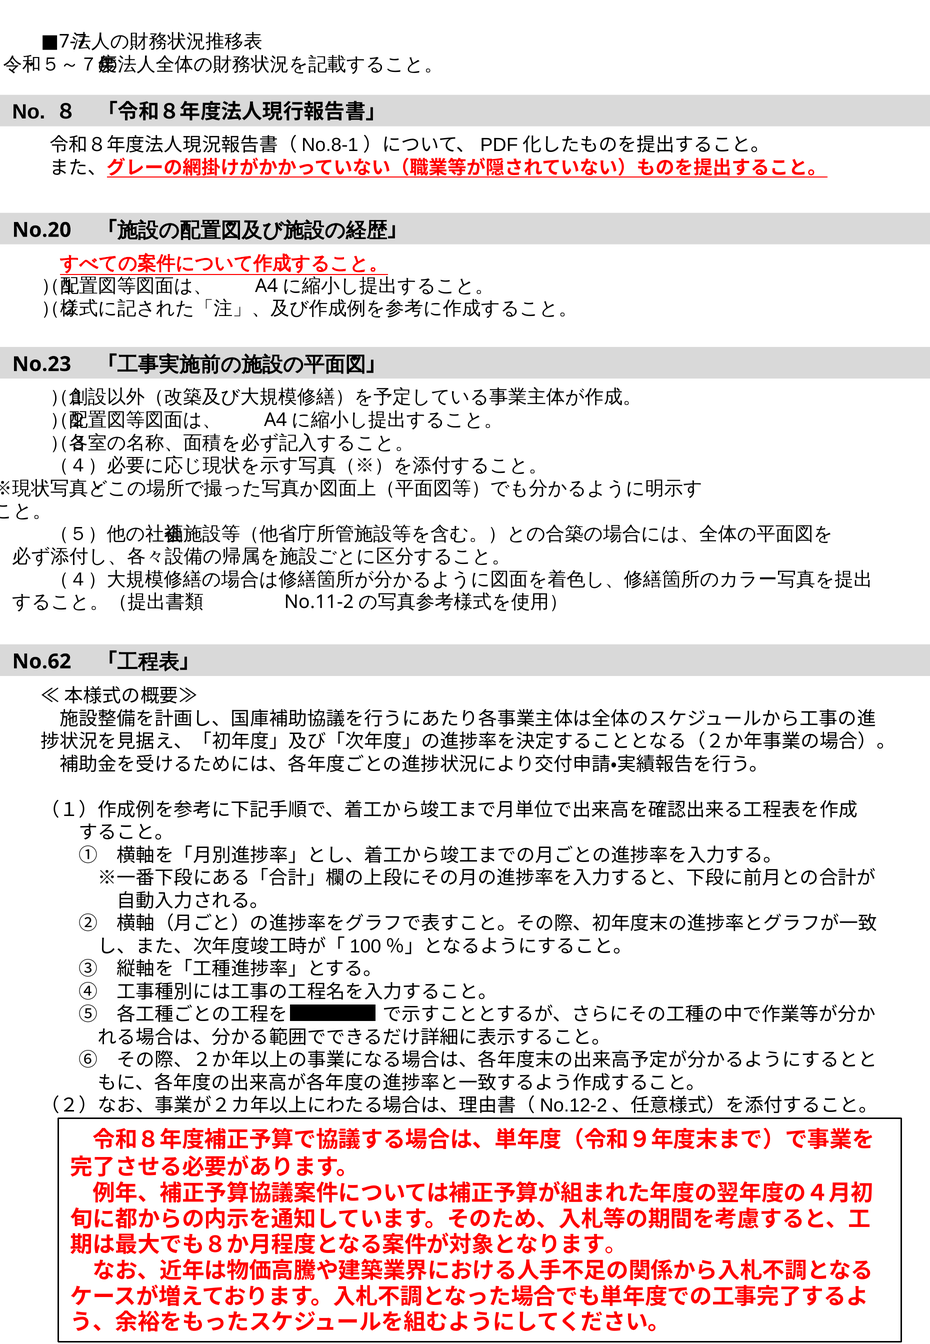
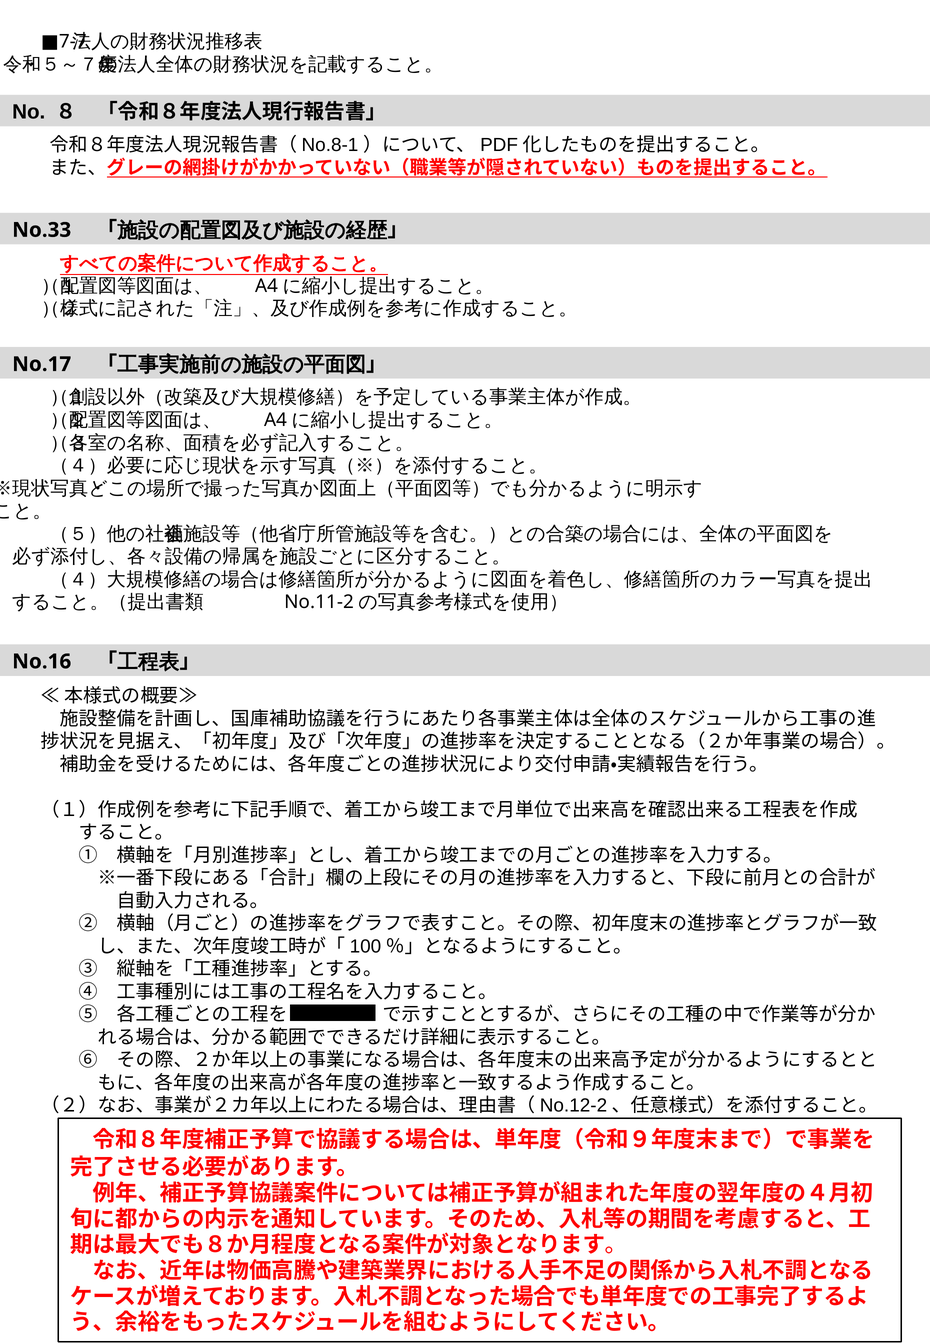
No.20: No.20 -> No.33 (42, 230)
No.23: No.23 -> No.17 (42, 364)
No.62: No.62 -> No.16 (42, 661)
